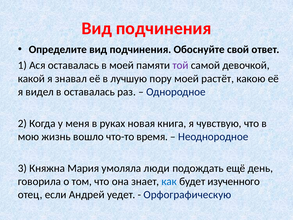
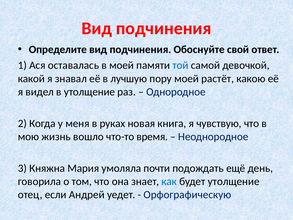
той colour: purple -> blue (181, 65)
в оставалась: оставалась -> утолщение (89, 92)
люди: люди -> почти (157, 168)
будет изученного: изученного -> утолщение (234, 181)
